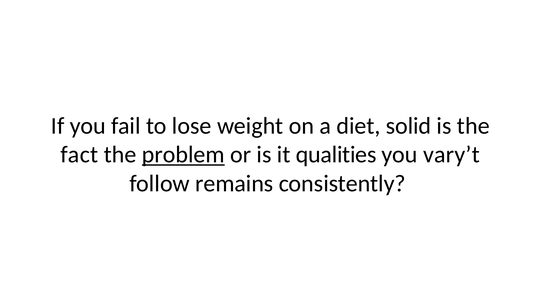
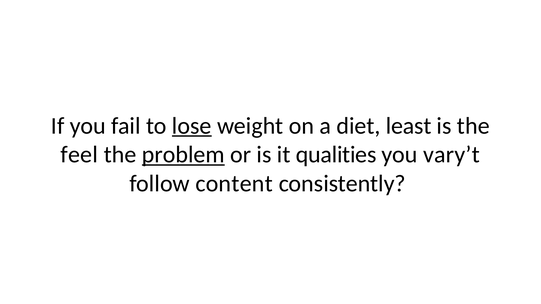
lose underline: none -> present (192, 126)
solid: solid -> least (409, 126)
fact: fact -> feel (79, 155)
remains: remains -> content (234, 184)
